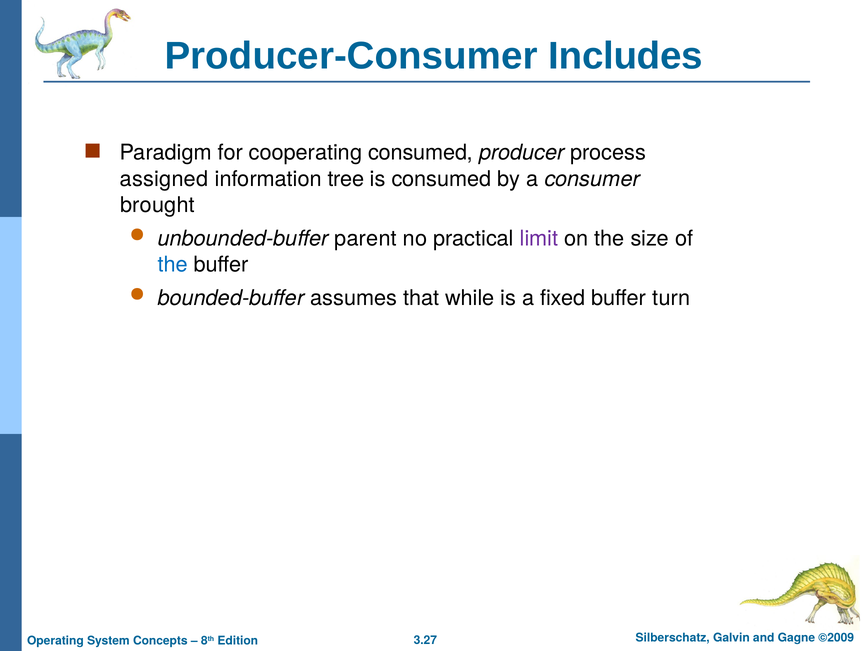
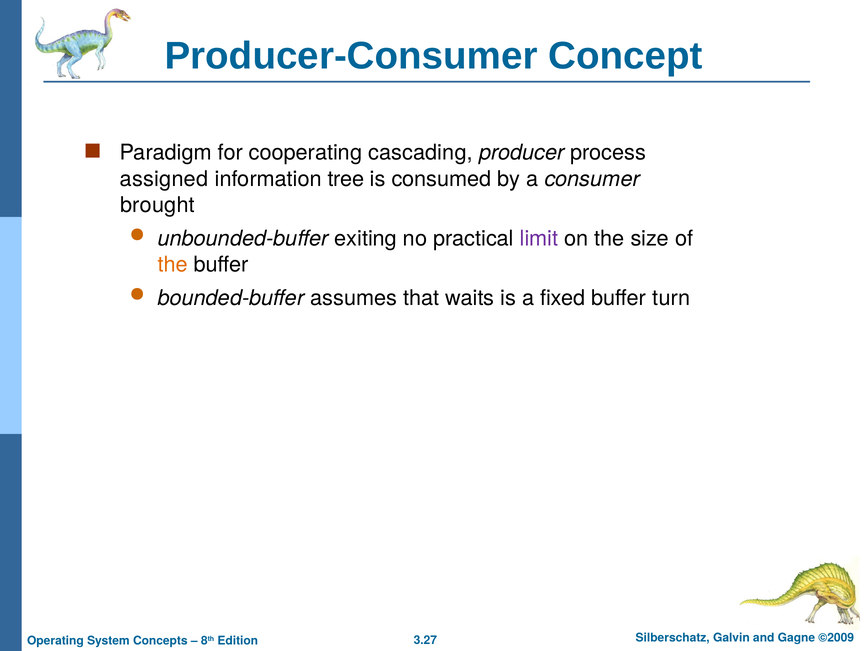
Includes: Includes -> Concept (625, 56)
cooperating consumed: consumed -> cascading (420, 153)
parent: parent -> exiting (366, 239)
the colour: blue -> orange (173, 265)
while: while -> waits (470, 298)
